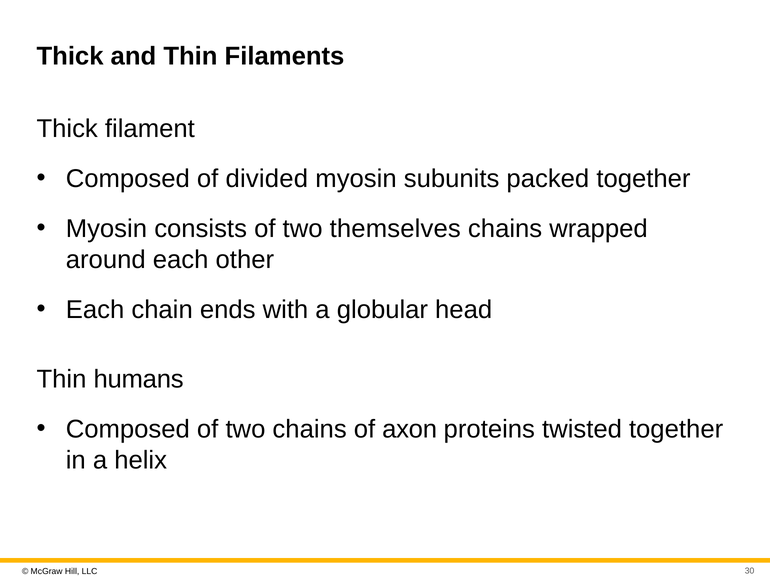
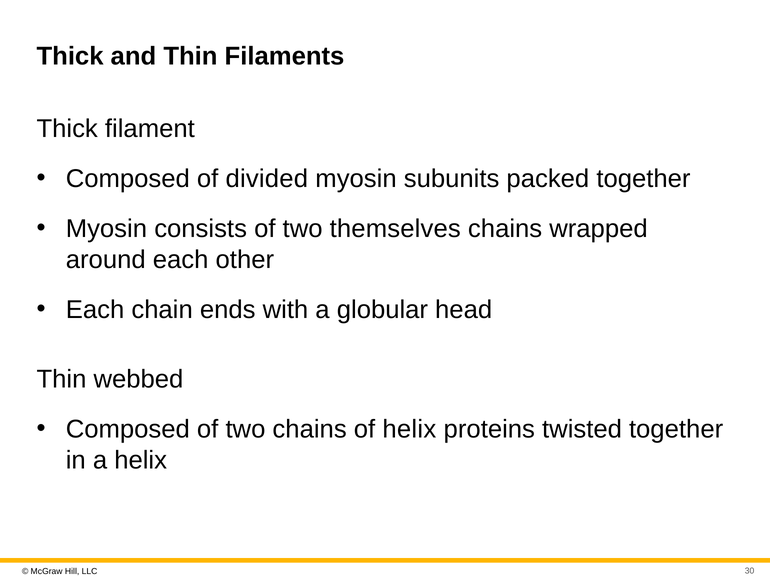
humans: humans -> webbed (138, 379)
of axon: axon -> helix (409, 429)
